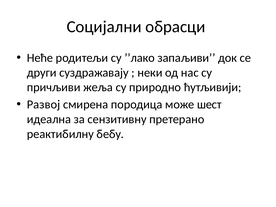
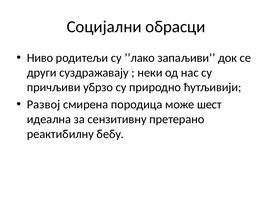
Неће: Неће -> Ниво (40, 58)
жеља: жеља -> убрзо (98, 87)
